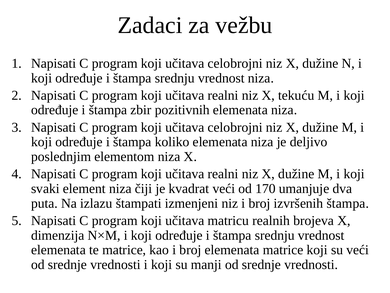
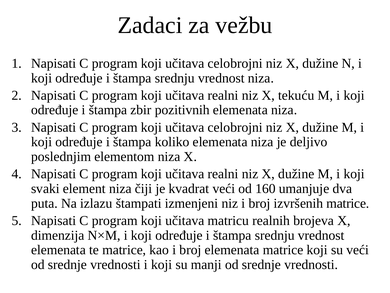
170: 170 -> 160 (265, 188)
izvršenih štampa: štampa -> matrice (348, 203)
